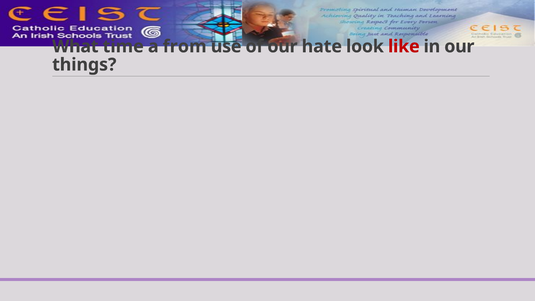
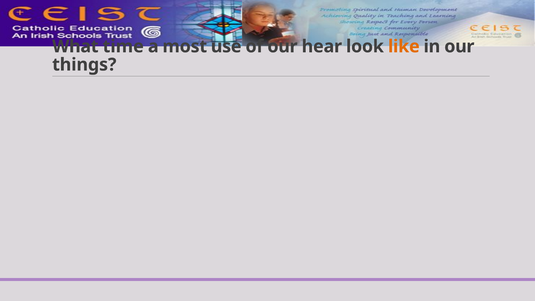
from: from -> most (185, 46)
hate: hate -> hear (322, 46)
like colour: red -> orange (404, 46)
